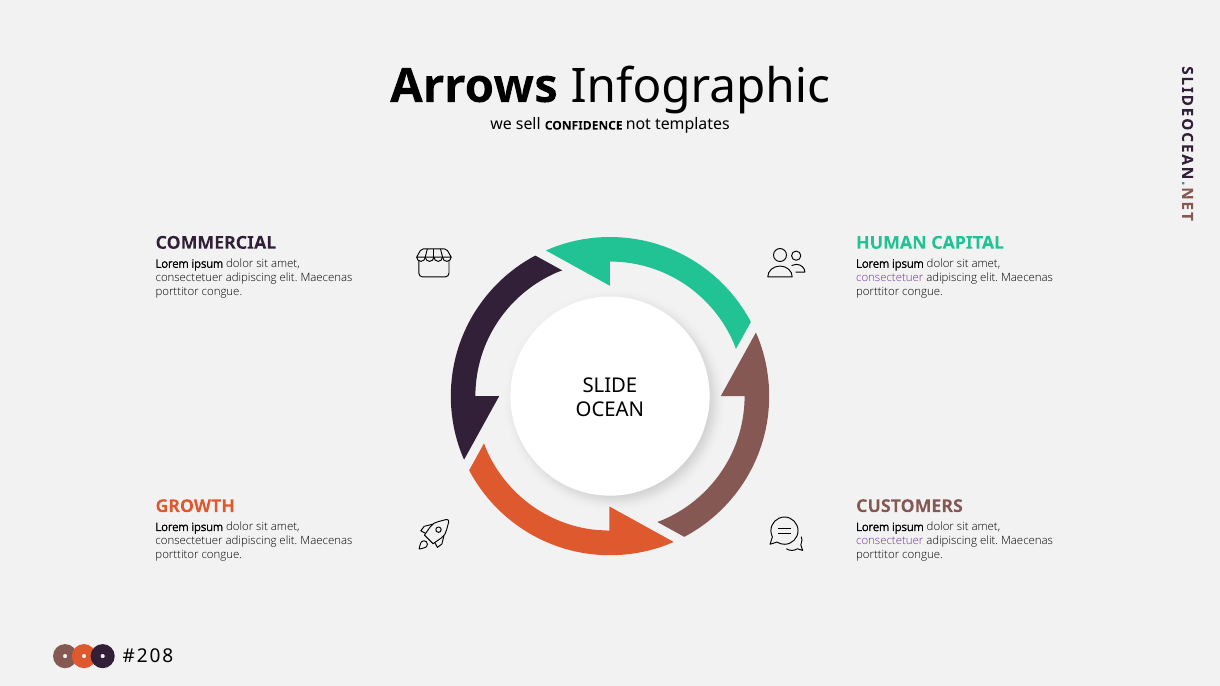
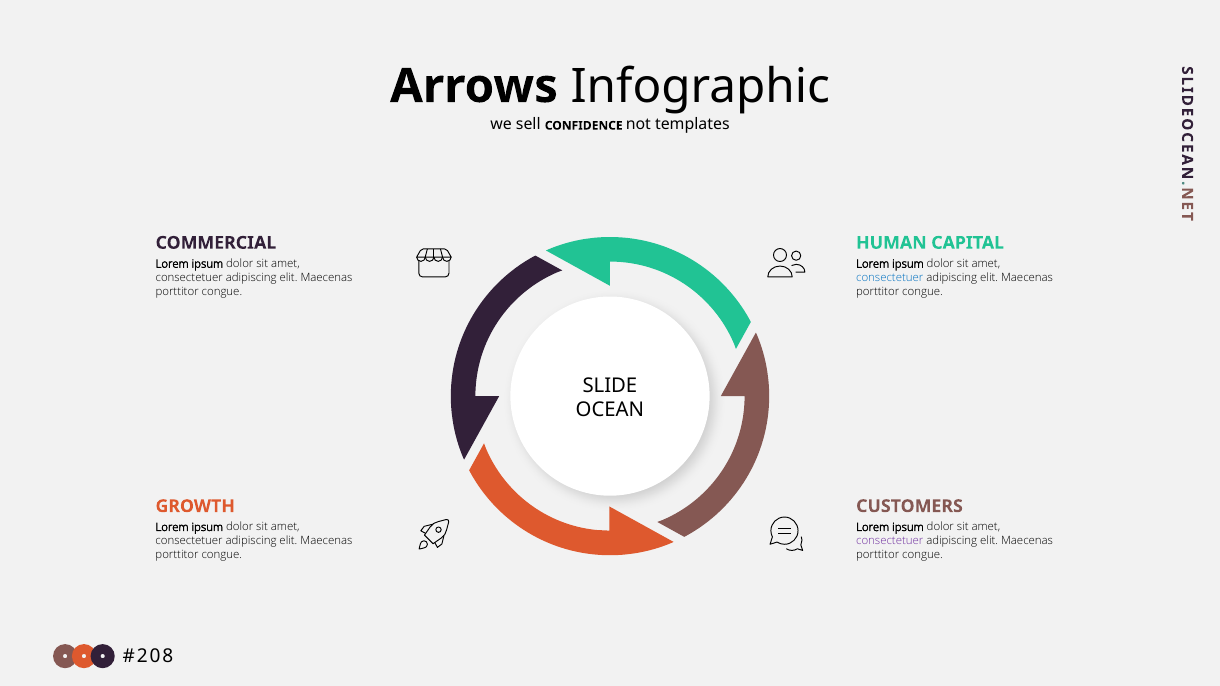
consectetuer colour: purple -> blue (890, 278)
